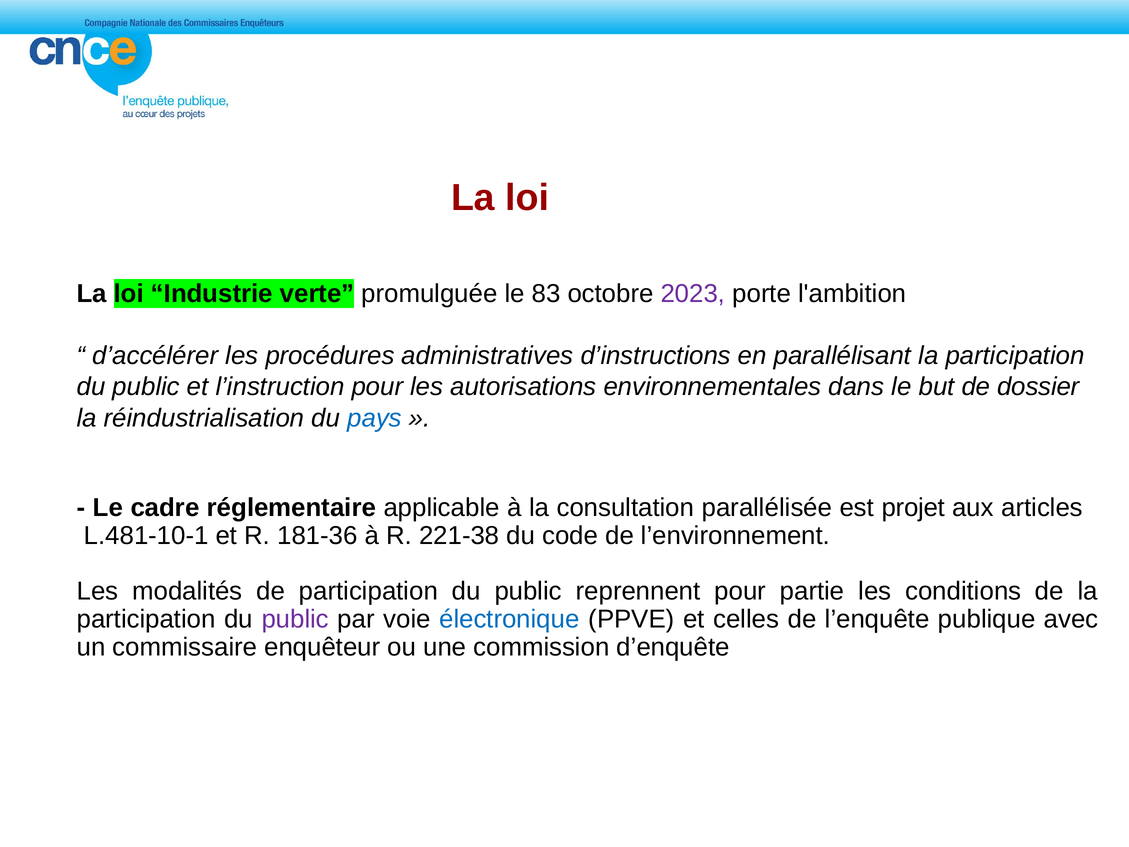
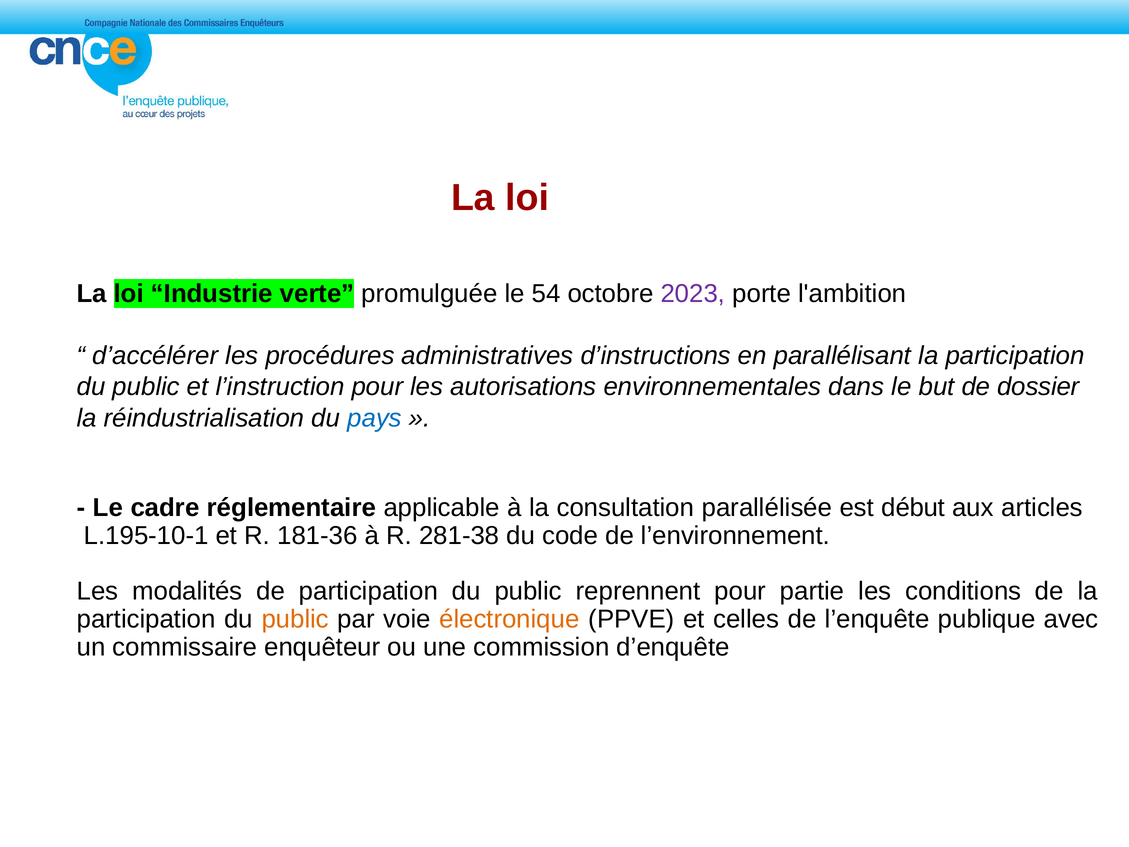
83: 83 -> 54 (546, 294)
projet: projet -> début (913, 507)
L.481-10-1: L.481-10-1 -> L.195-10-1 (146, 535)
221-38: 221-38 -> 281-38 (459, 535)
public colour: purple -> orange (295, 619)
électronique colour: blue -> orange (509, 619)
